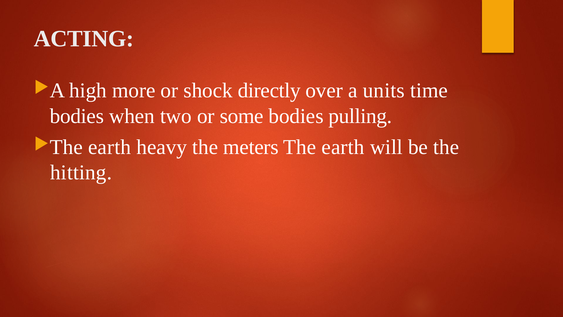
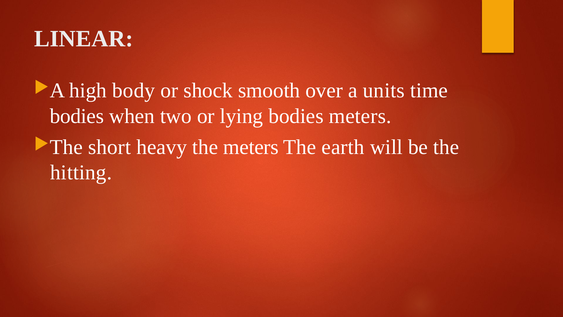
ACTING: ACTING -> LINEAR (84, 39)
more: more -> body (134, 91)
directly: directly -> smooth (269, 91)
some: some -> lying (242, 116)
bodies pulling: pulling -> meters (360, 116)
earth: earth -> short (110, 147)
